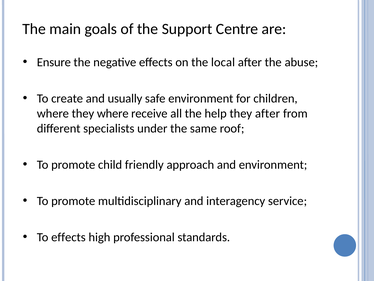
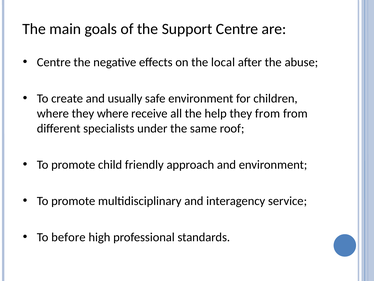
Ensure: Ensure -> Centre (54, 62)
they after: after -> from (268, 113)
To effects: effects -> before (68, 237)
